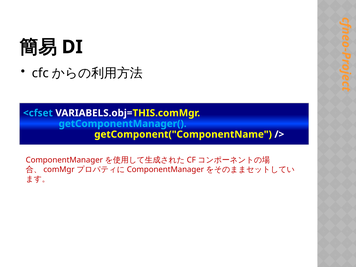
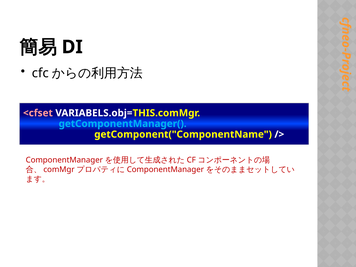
<cfset colour: light blue -> pink (38, 113)
